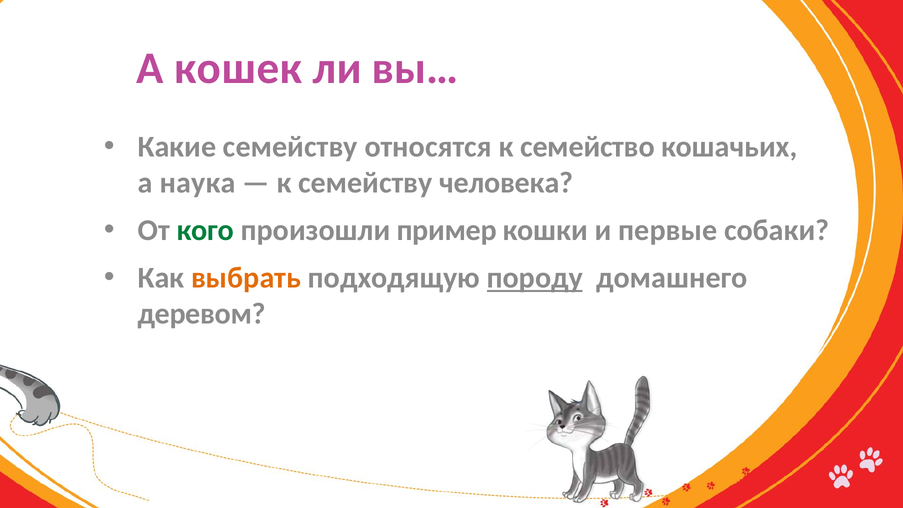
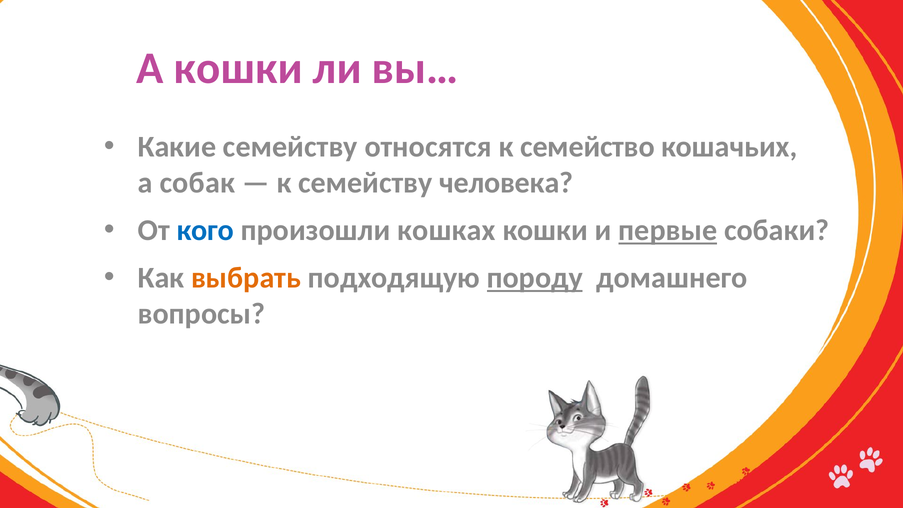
А кошек: кошек -> кошки (238, 68)
наука: наука -> собак (197, 183)
кого colour: green -> blue (205, 230)
пример: пример -> кошках (446, 230)
первые underline: none -> present (668, 230)
деревом: деревом -> вопросы (202, 314)
